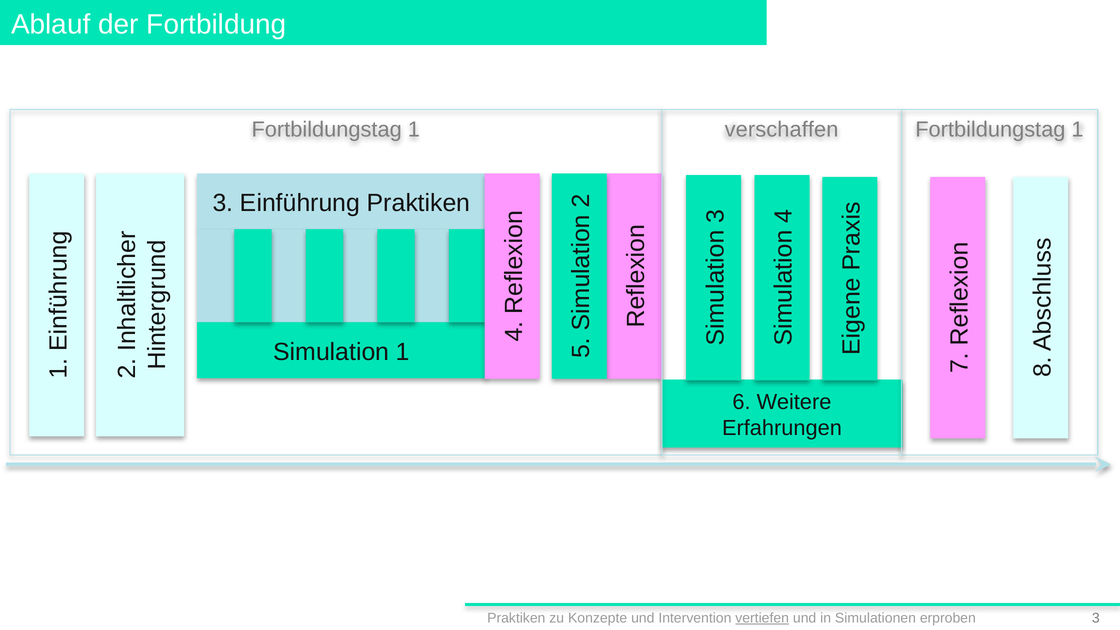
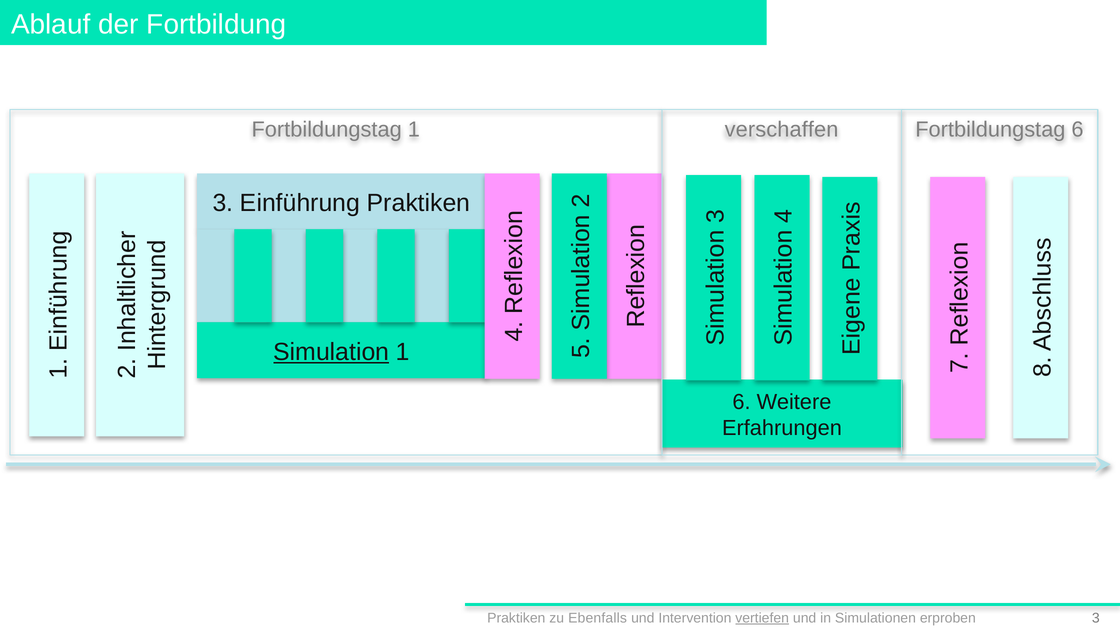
1: 1 -> 6 (1078, 130)
Simulation underline: none -> present (331, 352)
Konzepte: Konzepte -> Ebenfalls (598, 618)
